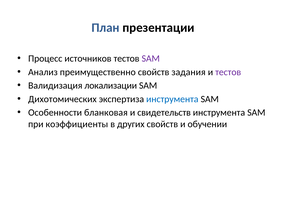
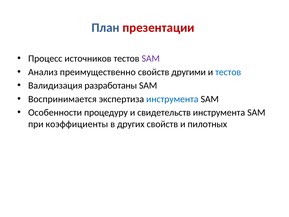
презентации colour: black -> red (159, 28)
задания: задания -> другими (189, 72)
тестов colour: purple -> blue (228, 72)
локализации: локализации -> разработаны (111, 85)
Дихотомических: Дихотомических -> Воспринимается (62, 99)
бланковая: бланковая -> процедуру (106, 112)
обучении: обучении -> пилотных (207, 124)
